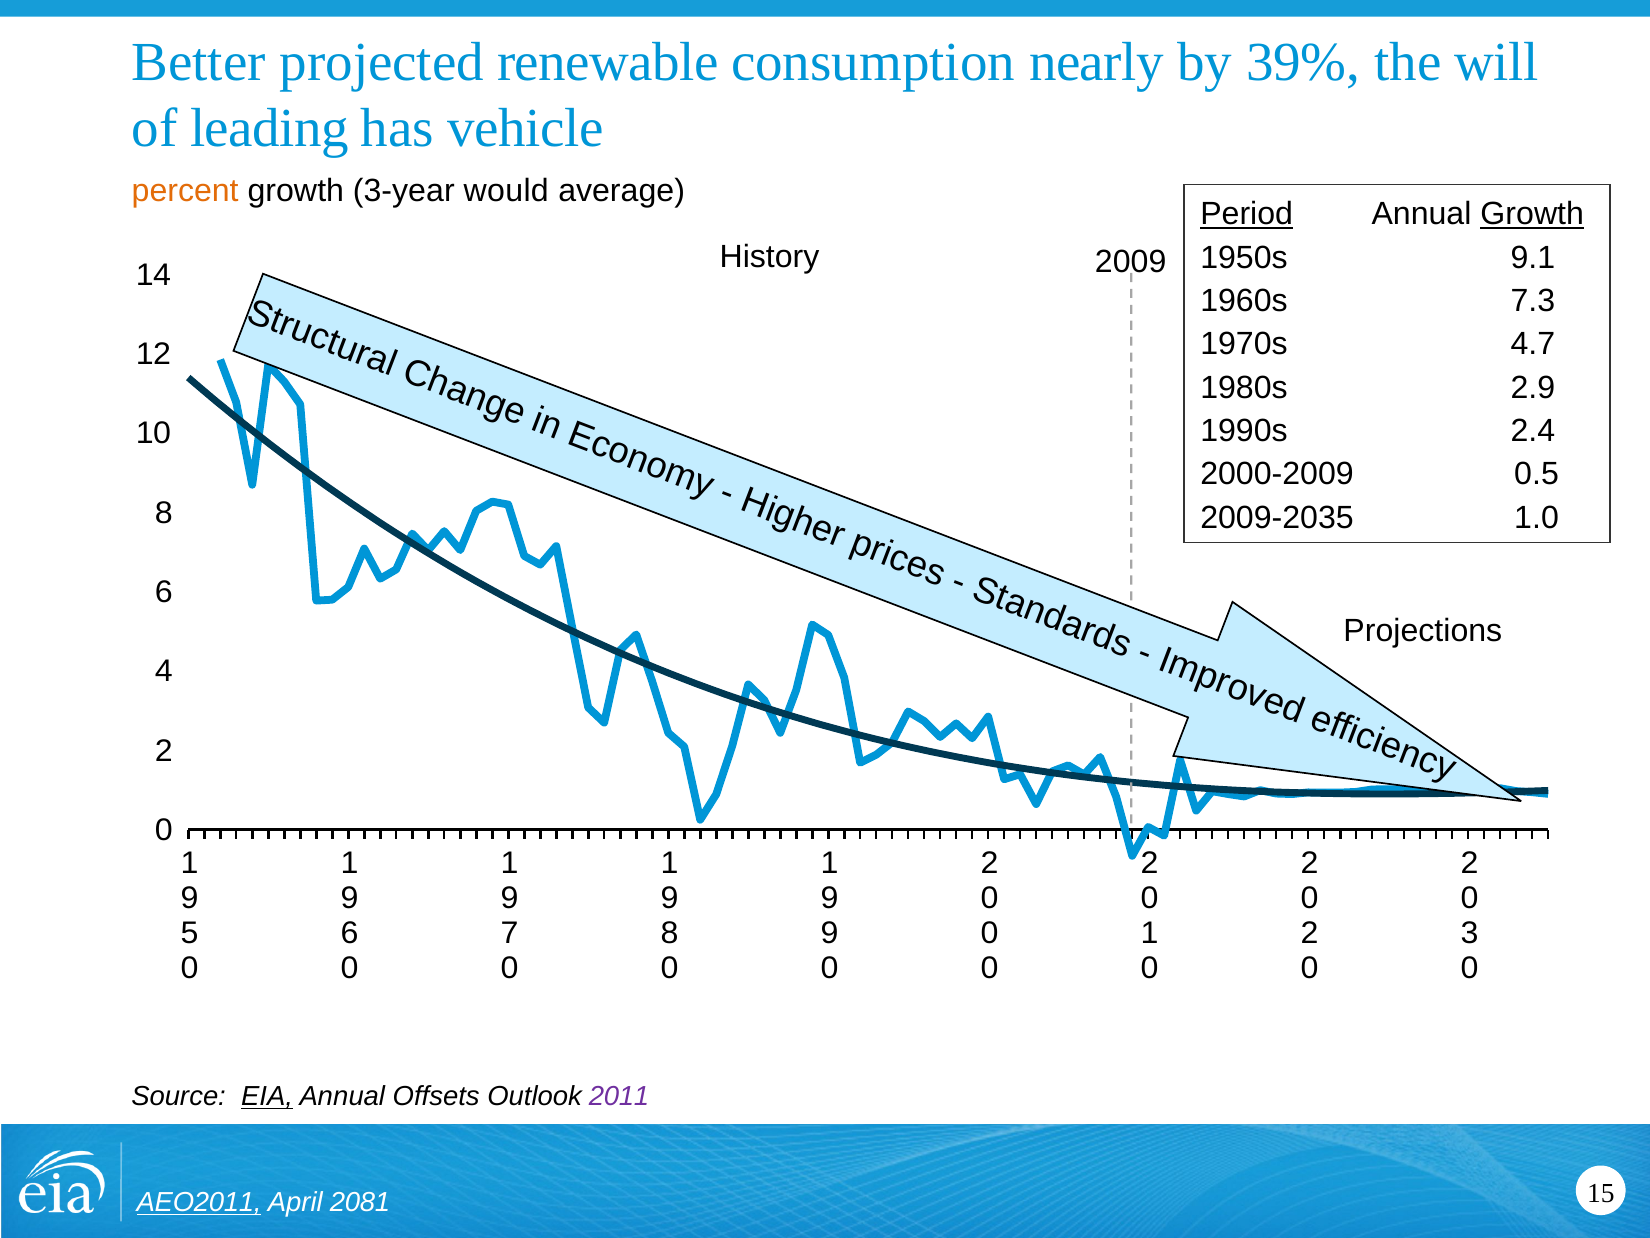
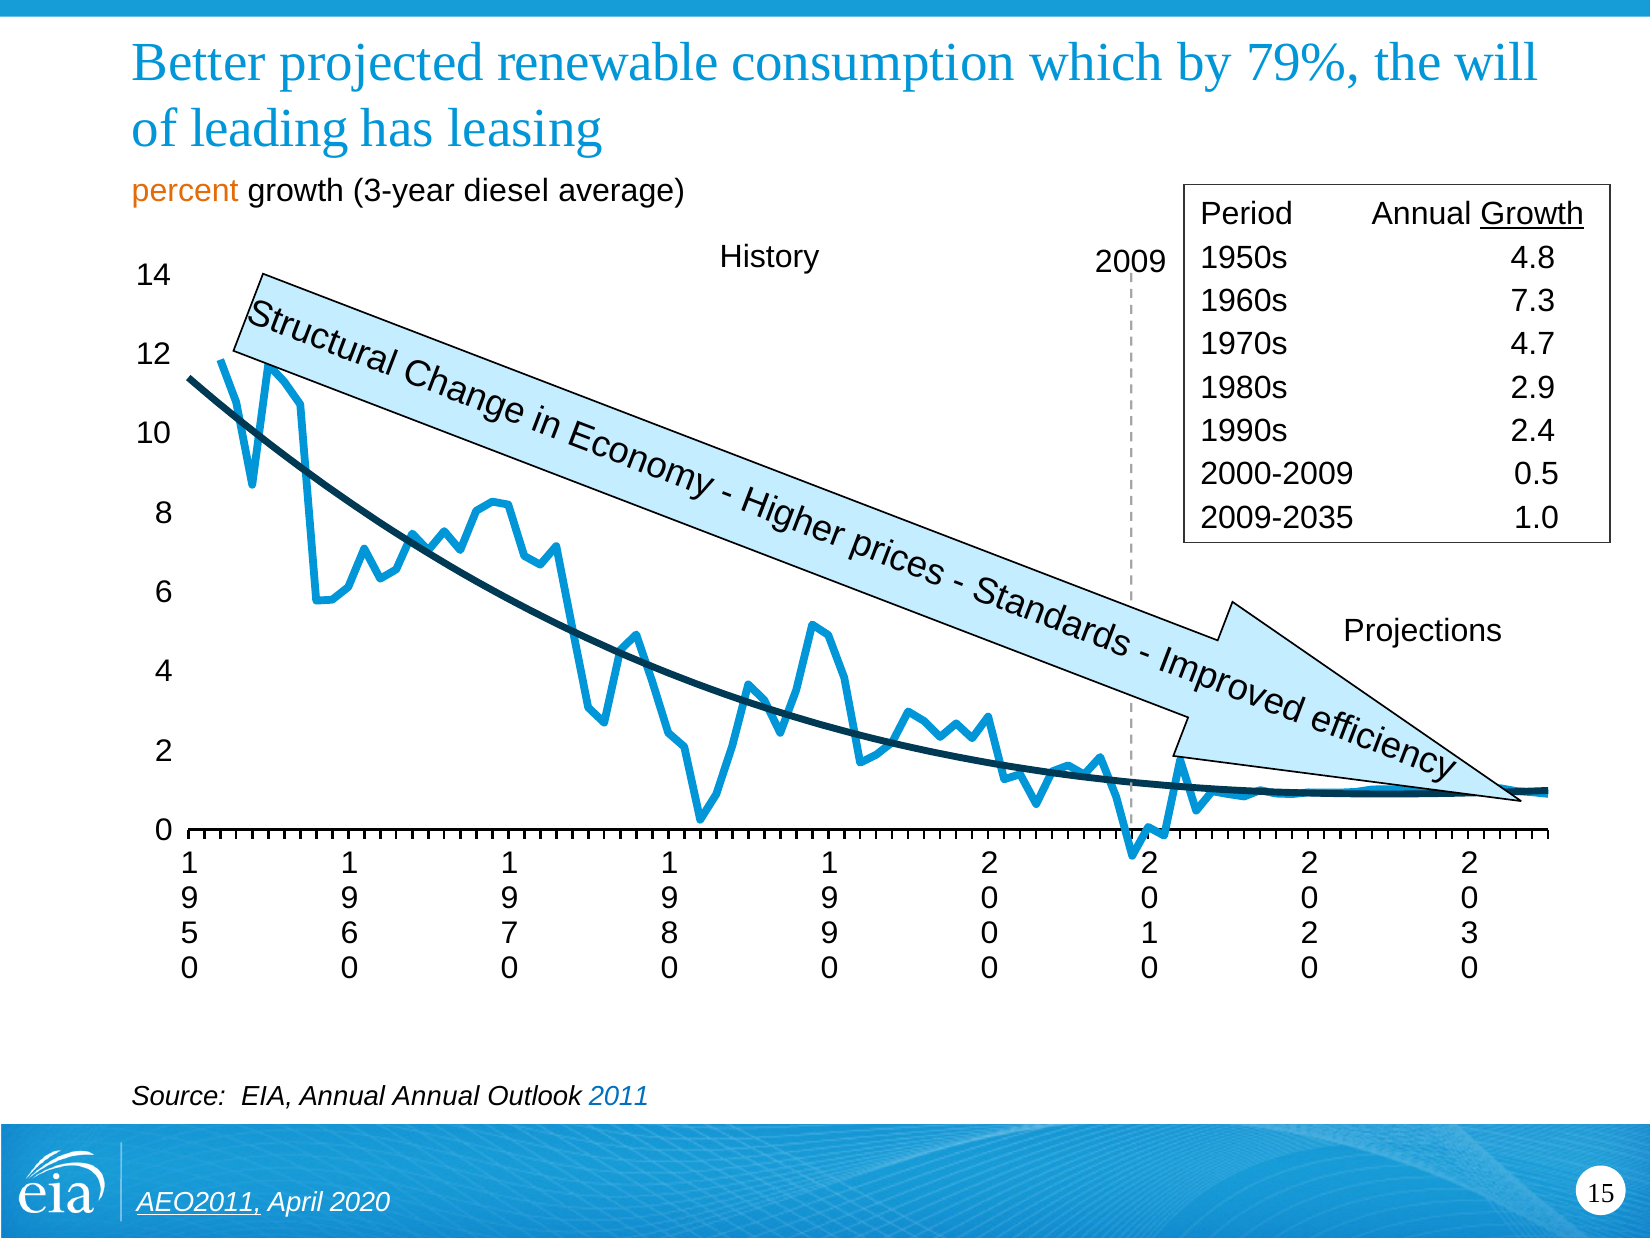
nearly: nearly -> which (1096, 62)
39%: 39% -> 79% (1303, 62)
vehicle: vehicle -> leasing (525, 128)
would: would -> diesel (506, 191)
Period underline: present -> none (1247, 214)
9.1: 9.1 -> 4.8 (1533, 257)
EIA underline: present -> none (267, 1096)
Annual Offsets: Offsets -> Annual (436, 1096)
2011 colour: purple -> blue (619, 1096)
2081: 2081 -> 2020 (360, 1202)
